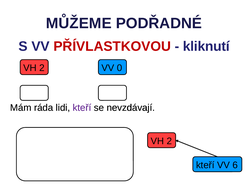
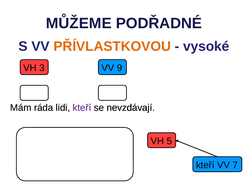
PŘÍVLASTKOVOU colour: red -> orange (112, 46)
kliknutí: kliknutí -> vysoké (206, 46)
2: 2 -> 3 (42, 68)
0: 0 -> 9 (120, 68)
2: 2 -> 5 (169, 141)
6: 6 -> 7 (235, 165)
